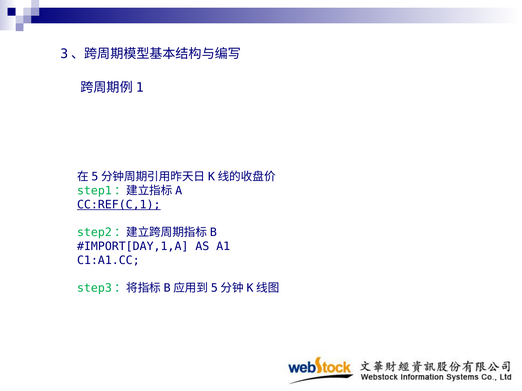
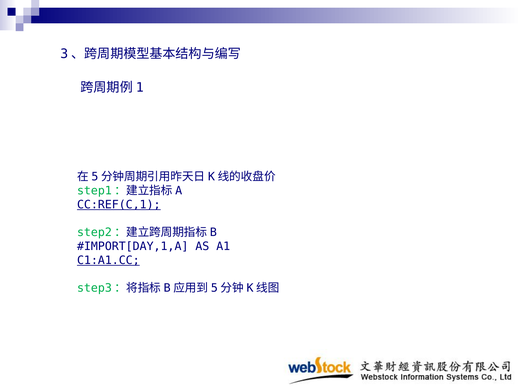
C1:A1.CC underline: none -> present (108, 261)
